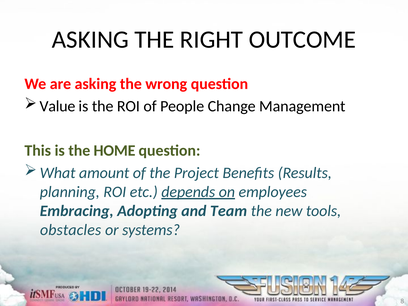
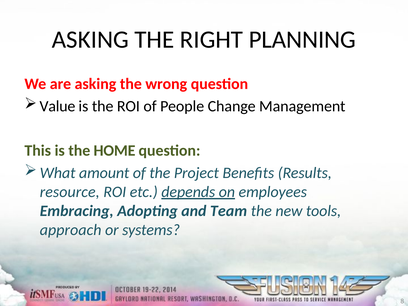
OUTCOME: OUTCOME -> PLANNING (302, 39)
planning: planning -> resource (70, 192)
obstacles: obstacles -> approach (71, 230)
